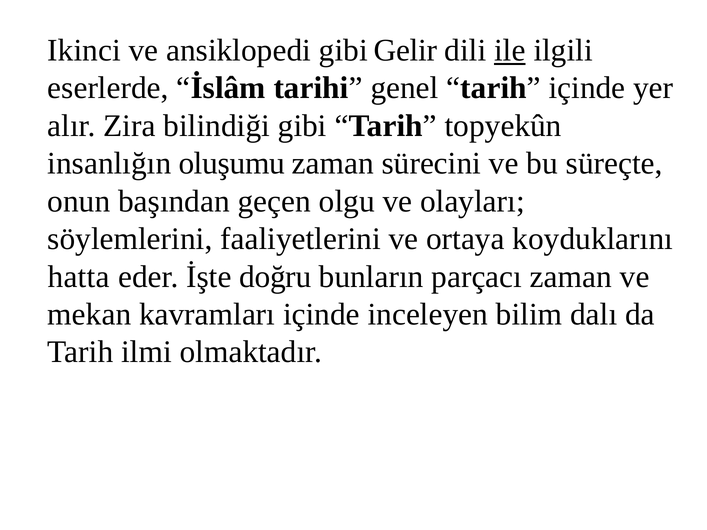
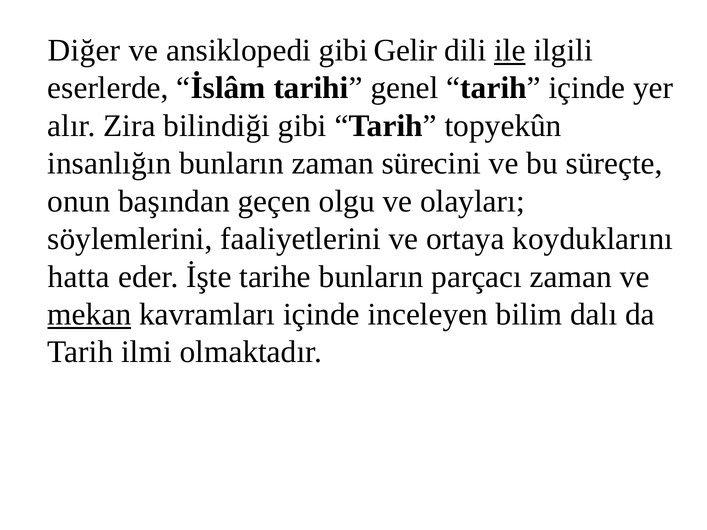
Ikinci: Ikinci -> Diğer (84, 50)
insanlığın oluşumu: oluşumu -> bunların (232, 164)
doğru: doğru -> tarihe (275, 277)
mekan underline: none -> present (89, 315)
